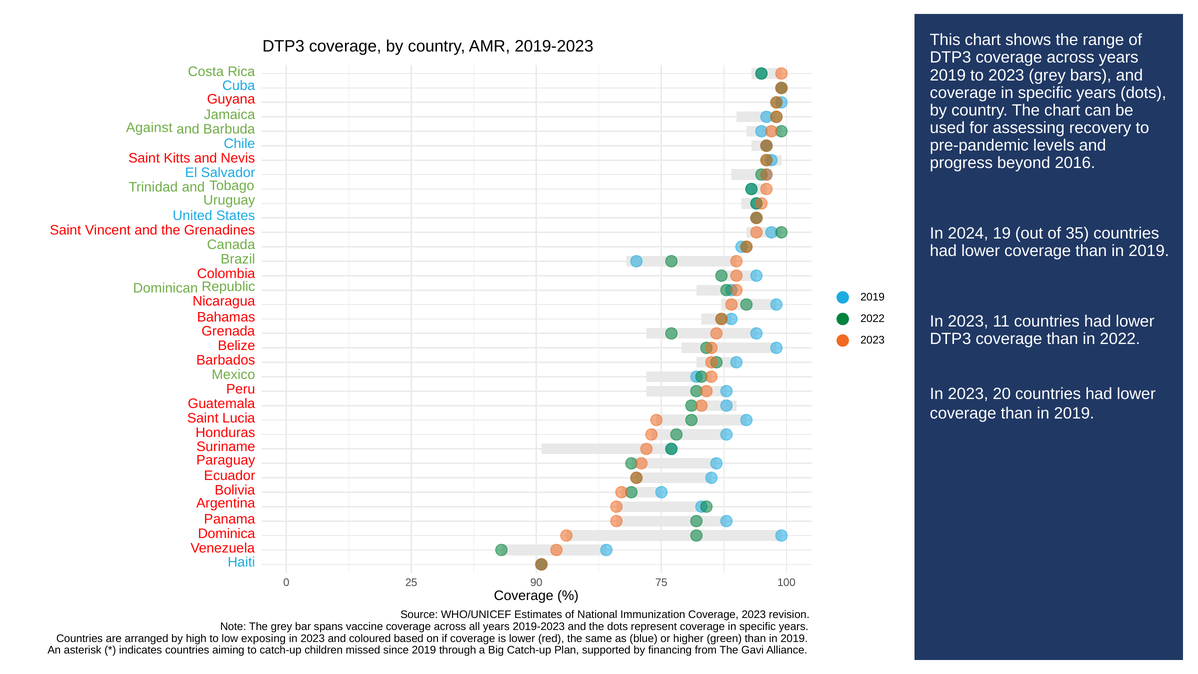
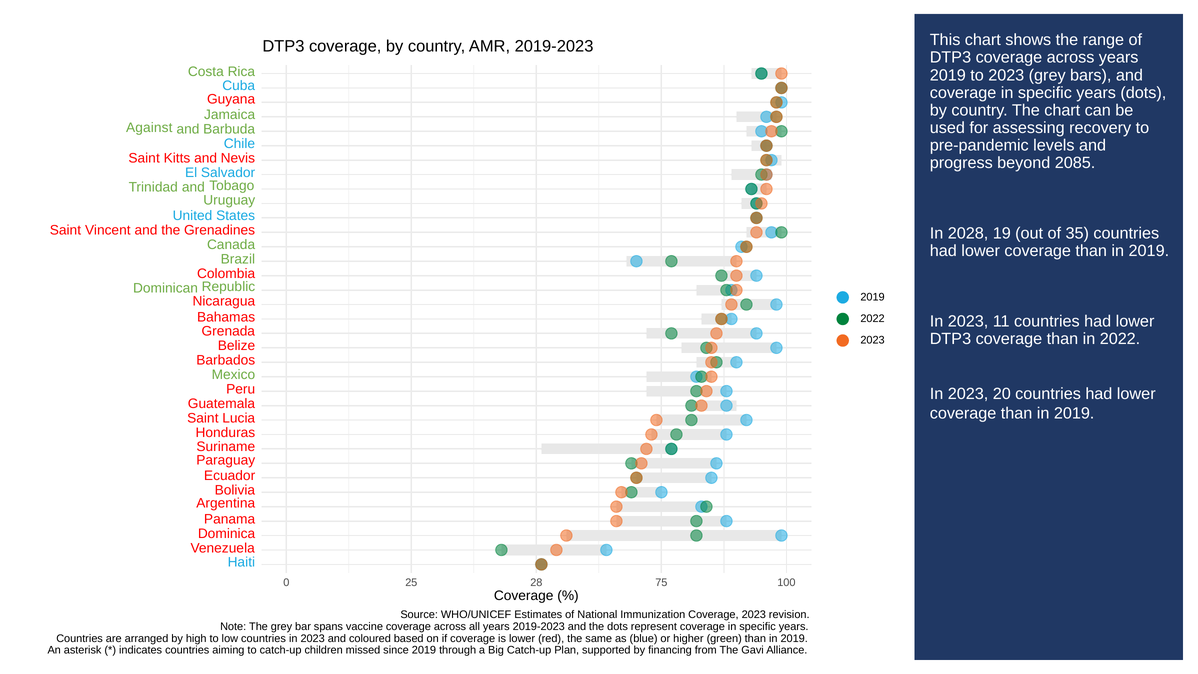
2016: 2016 -> 2085 (1075, 163)
2024: 2024 -> 2028 (968, 233)
90: 90 -> 28 (536, 583)
low exposing: exposing -> countries (264, 638)
